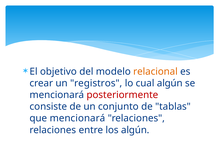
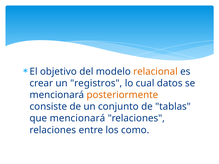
cual algún: algún -> datos (170, 83)
posteriormente colour: red -> orange (122, 95)
los algún: algún -> como (135, 130)
